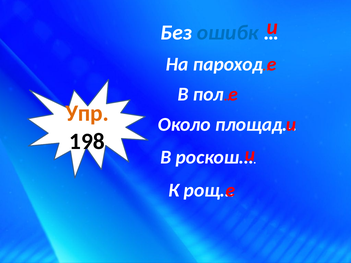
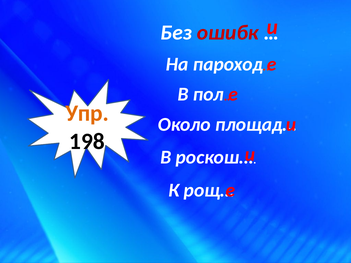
ошибк colour: blue -> red (228, 33)
